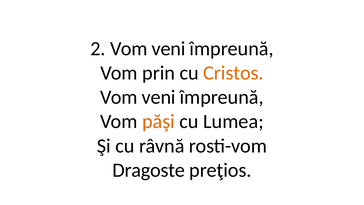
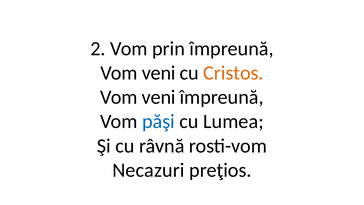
2 Vom veni: veni -> prin (168, 49)
prin: prin -> veni (159, 73)
păşi colour: orange -> blue (158, 121)
Dragoste: Dragoste -> Necazuri (148, 170)
